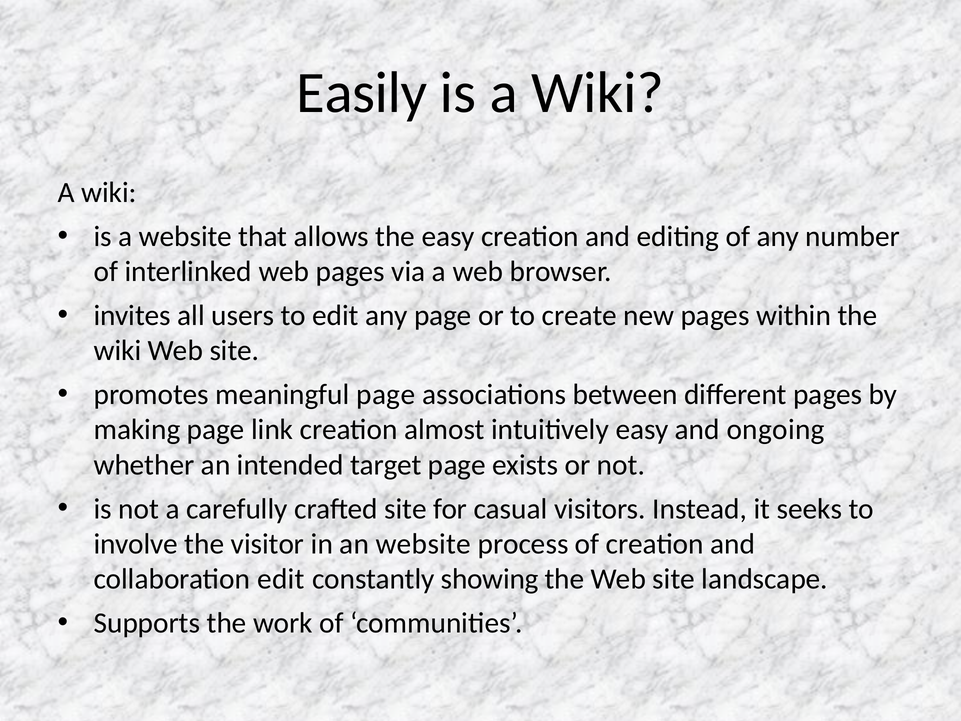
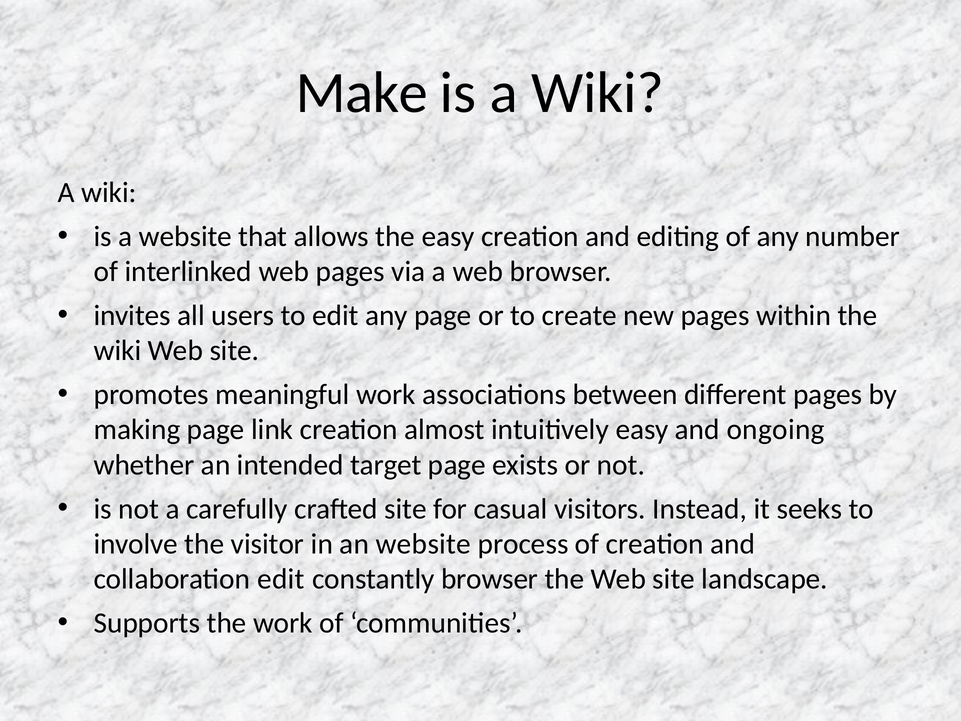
Easily: Easily -> Make (362, 93)
meaningful page: page -> work (386, 394)
constantly showing: showing -> browser (490, 579)
